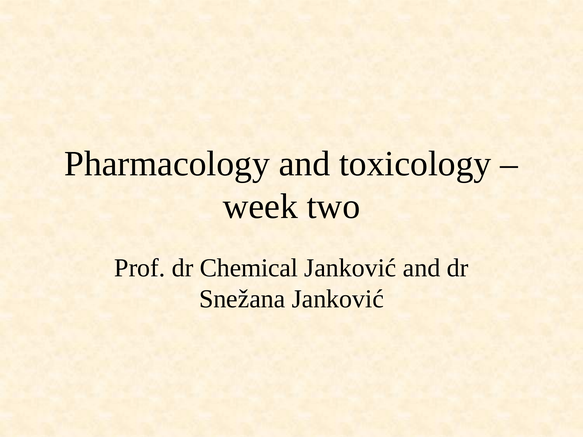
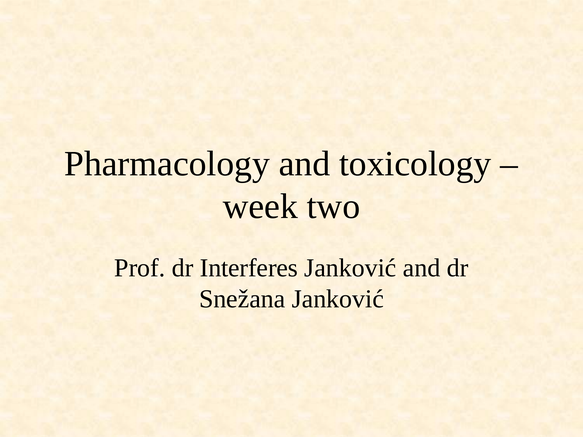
Chemical: Chemical -> Interferes (249, 268)
